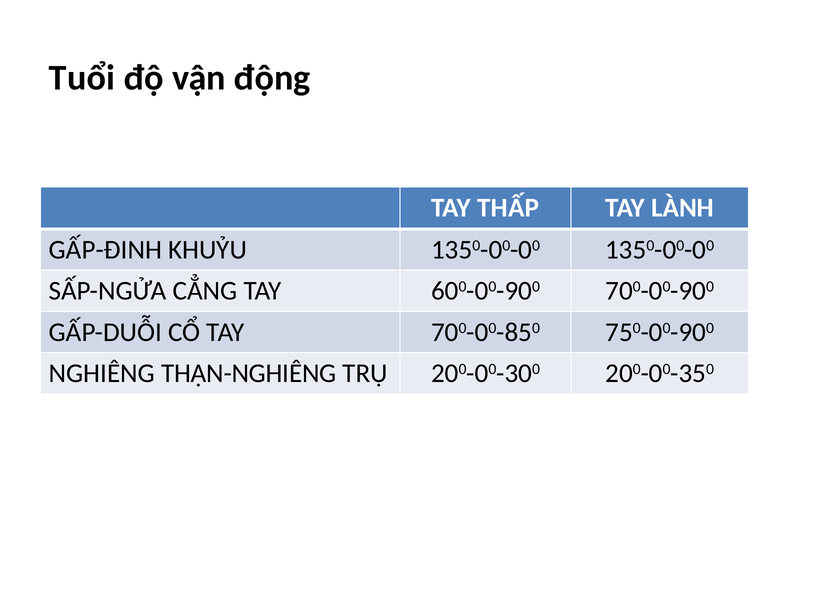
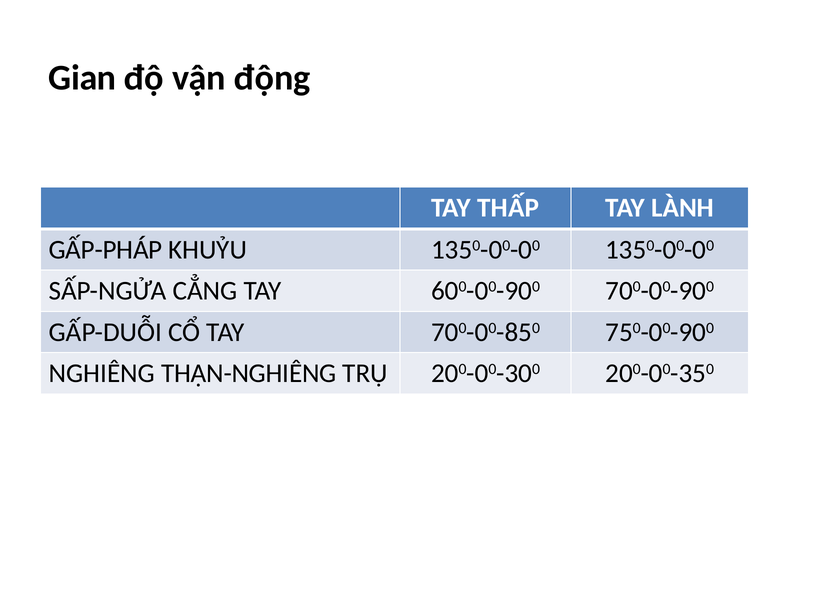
Tuổi: Tuổi -> Gian (82, 78)
GẤP-ĐINH: GẤP-ĐINH -> GẤP-PHÁP (106, 250)
